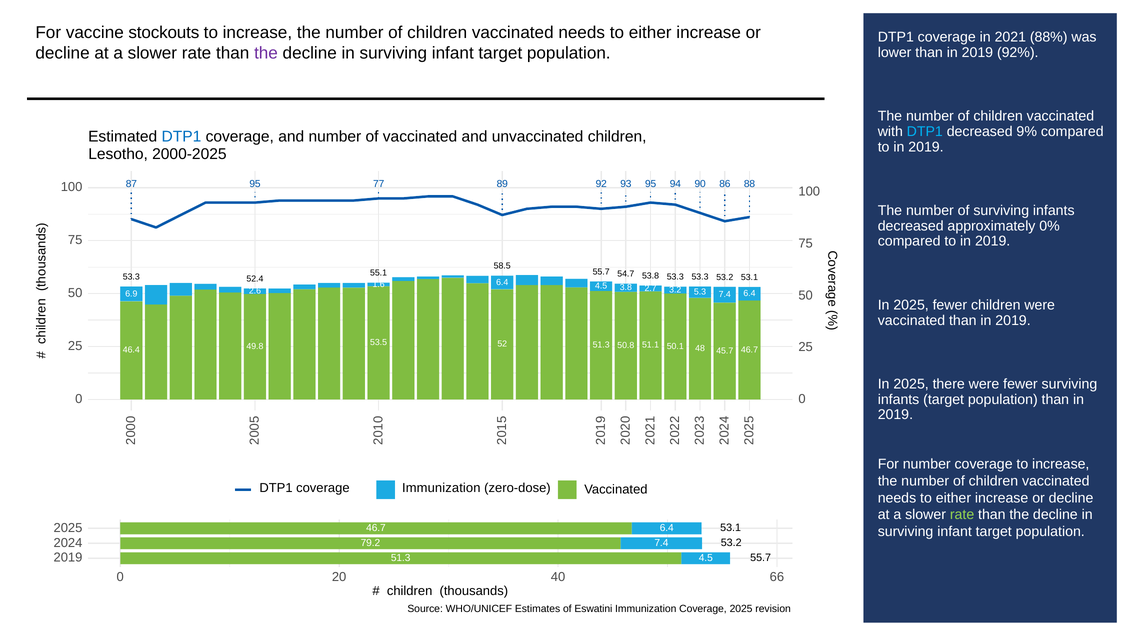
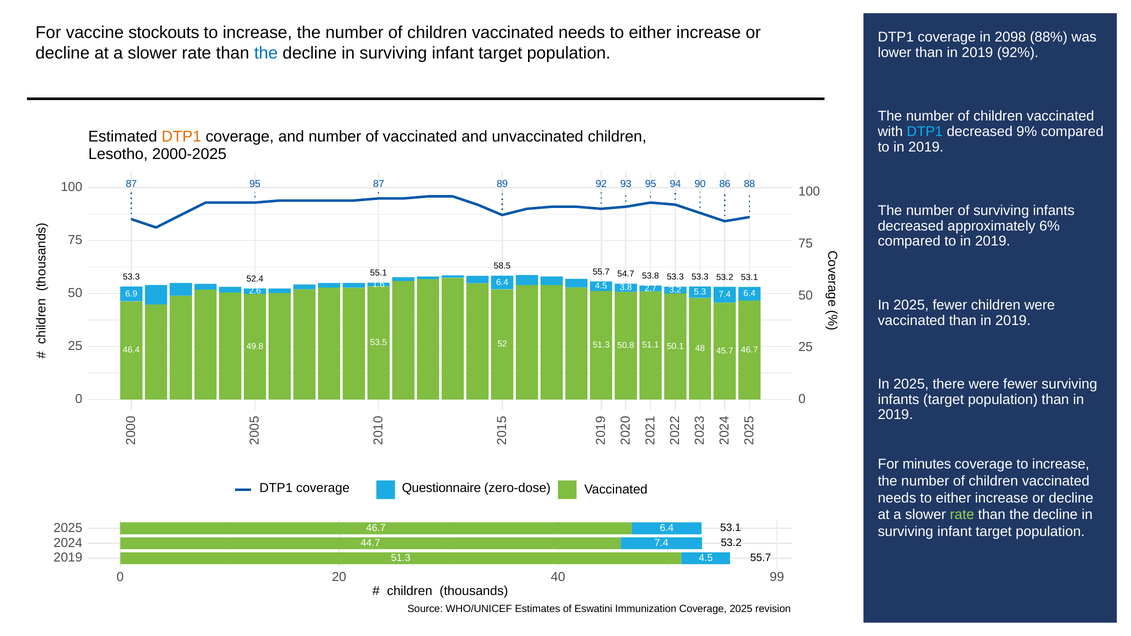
2021: 2021 -> 2098 (1010, 37)
the colour: purple -> blue (266, 53)
DTP1 colour: blue -> orange (181, 137)
95 77: 77 -> 87 (379, 184)
0%: 0% -> 6% (1050, 226)
For number: number -> minutes (927, 464)
coverage Immunization: Immunization -> Questionnaire (441, 488)
79.2: 79.2 -> 44.7 (370, 543)
66: 66 -> 99 (777, 577)
